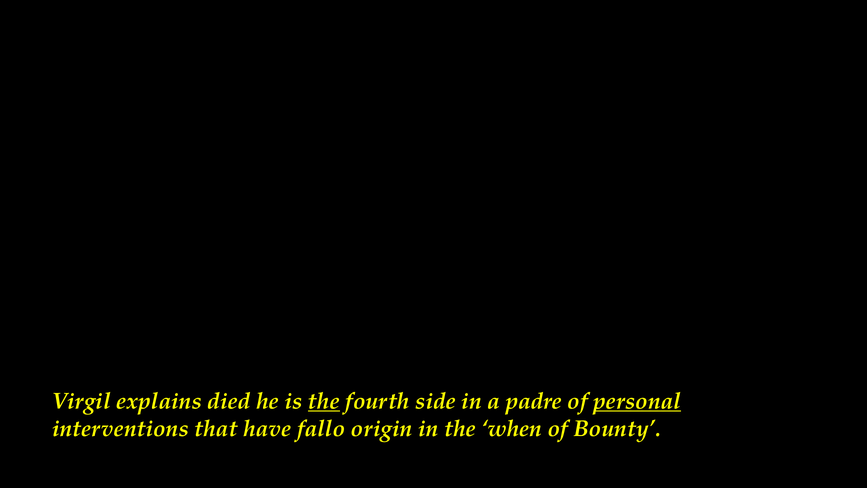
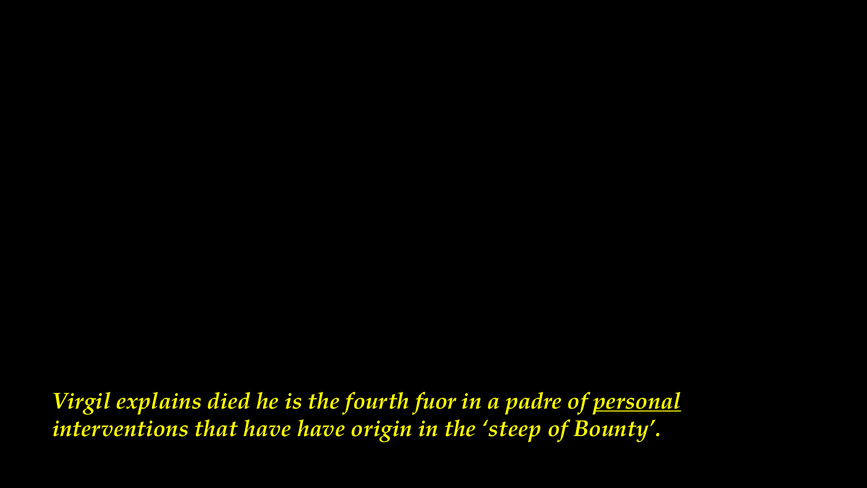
the underline: present -> none (324, 401)
side: side -> fuor (436, 401)
have fallo: fallo -> have (321, 428)
when: when -> steep (512, 428)
